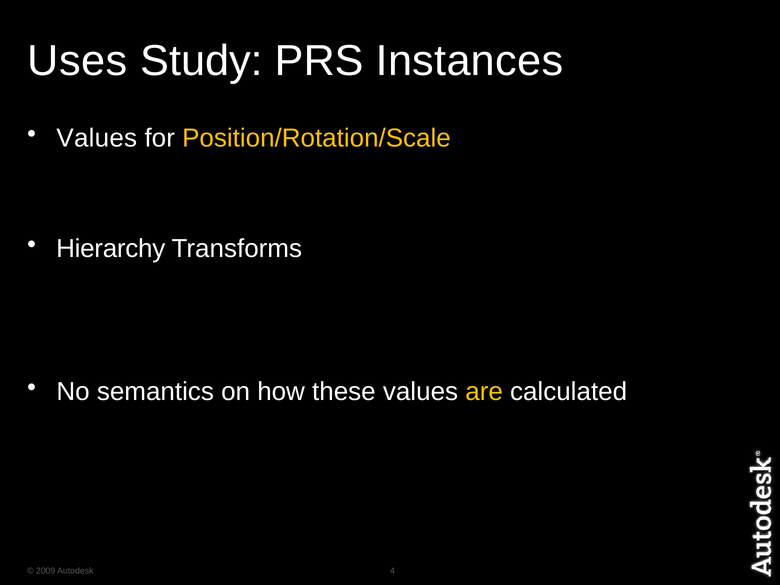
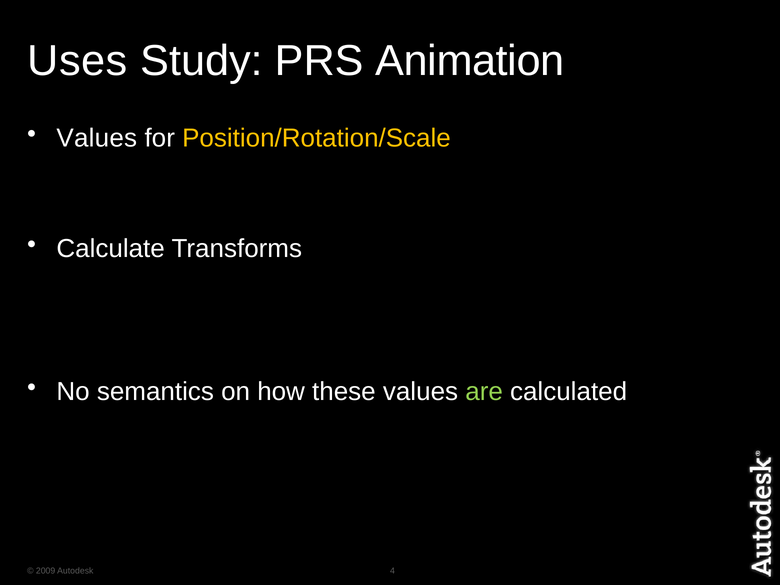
Instances: Instances -> Animation (470, 61)
Hierarchy: Hierarchy -> Calculate (111, 249)
are colour: yellow -> light green (484, 392)
